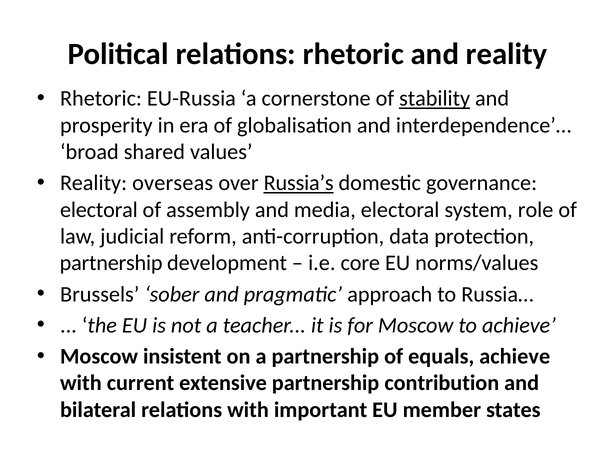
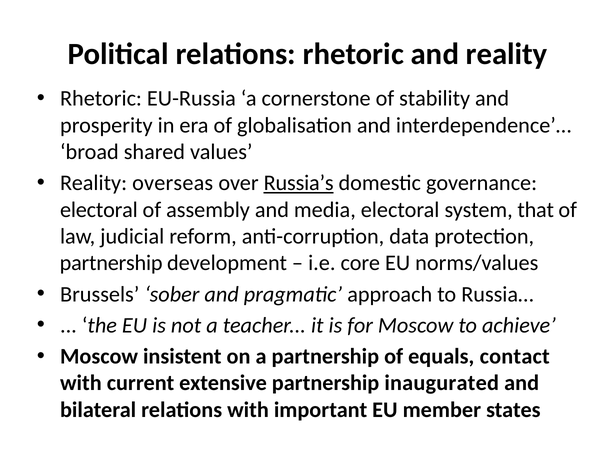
stability underline: present -> none (435, 99)
role: role -> that (536, 210)
equals achieve: achieve -> contact (515, 356)
contribution: contribution -> inaugurated (442, 383)
